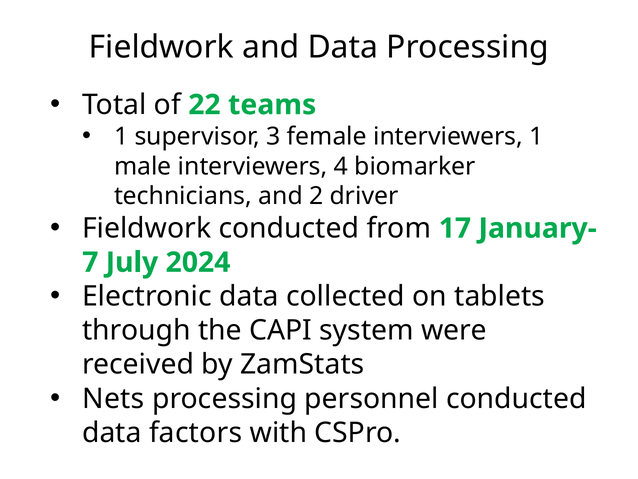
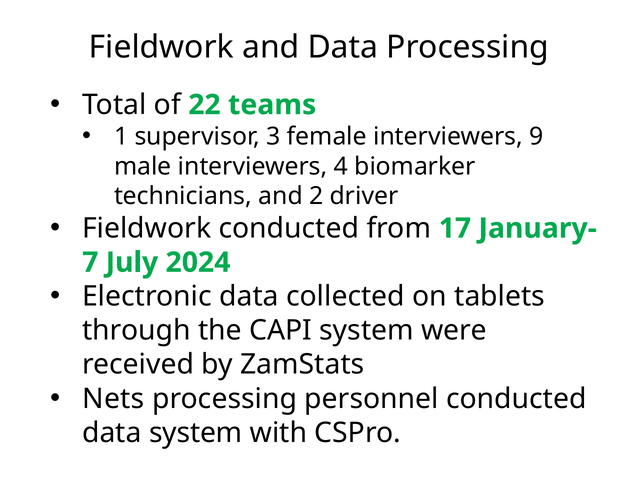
interviewers 1: 1 -> 9 (536, 136)
data factors: factors -> system (196, 432)
